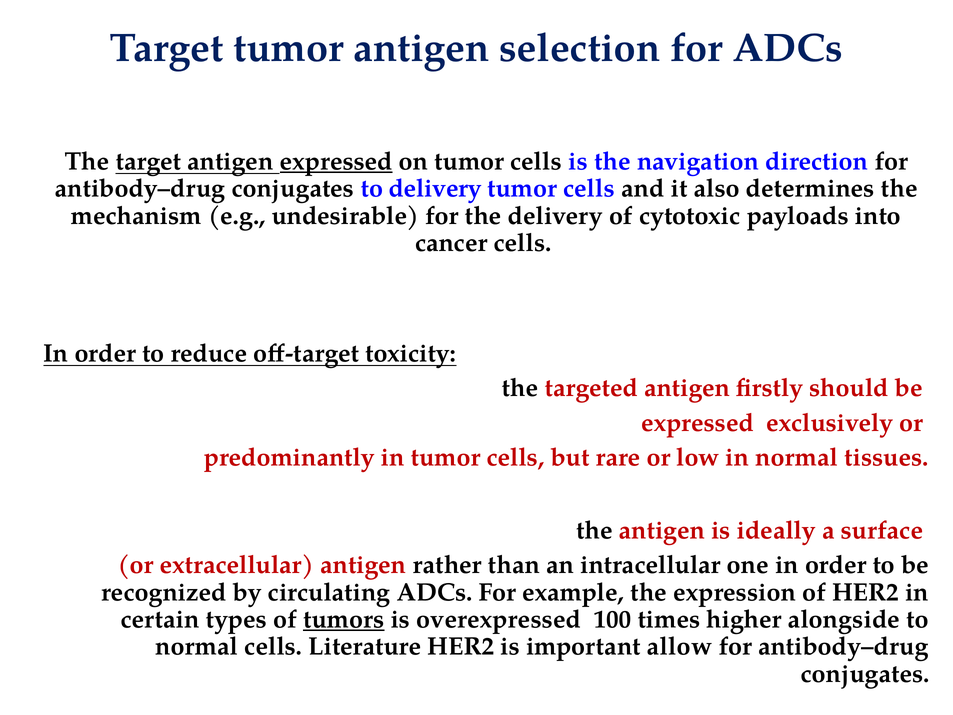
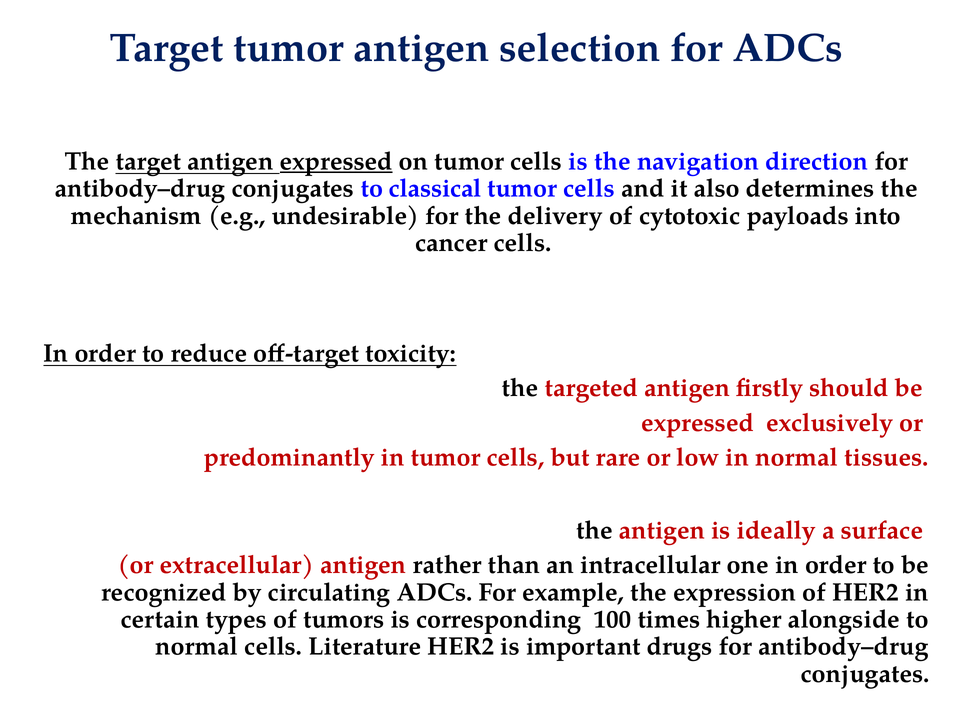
to delivery: delivery -> classical (435, 188)
tumors underline: present -> none (344, 619)
overexpressed: overexpressed -> corresponding (499, 619)
allow: allow -> drugs (680, 646)
